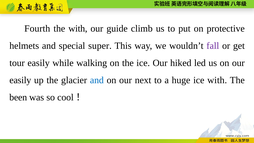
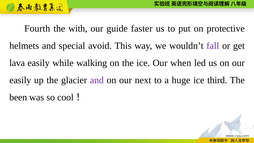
climb: climb -> faster (142, 29)
super: super -> avoid (100, 46)
tour: tour -> lava (17, 63)
hiked: hiked -> when (181, 63)
and colour: blue -> purple (97, 80)
ice with: with -> third (217, 80)
